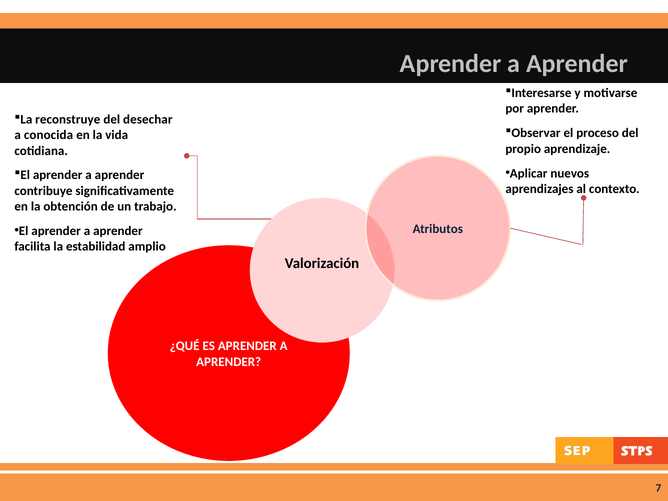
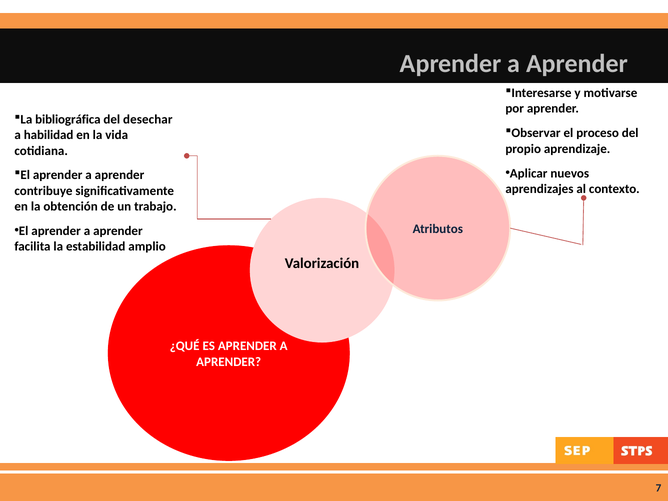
reconstruye: reconstruye -> bibliográfica (68, 120)
conocida: conocida -> habilidad (49, 135)
